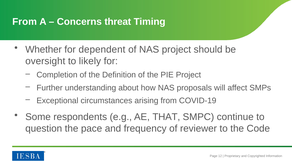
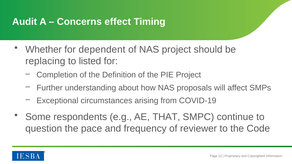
From: From -> Audit (25, 22)
threat: threat -> effect (118, 22)
oversight: oversight -> replacing (45, 61)
likely: likely -> listed (90, 61)
